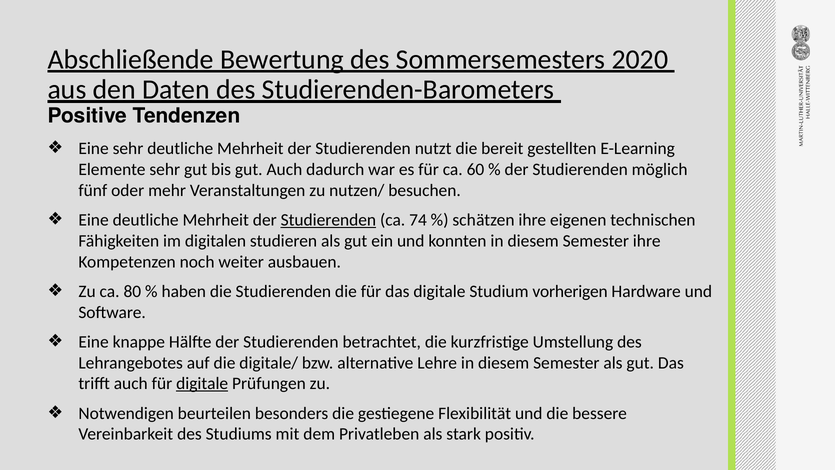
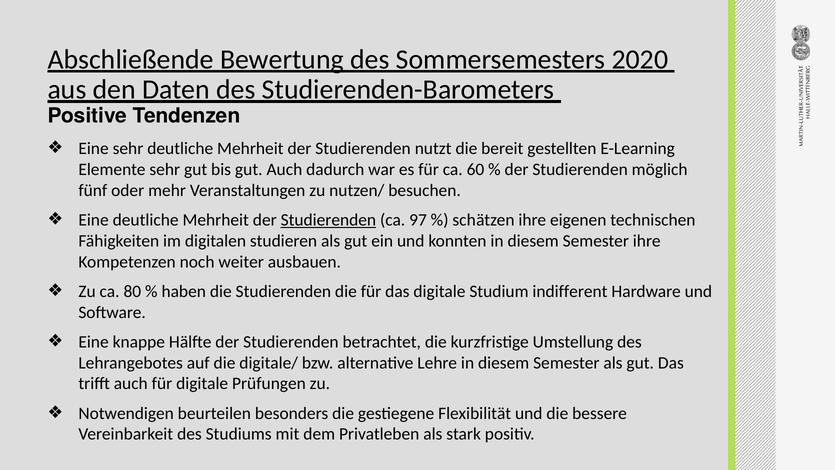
74: 74 -> 97 (418, 220)
vorherigen: vorherigen -> indifferent (570, 291)
digitale underline: present -> none (202, 383)
